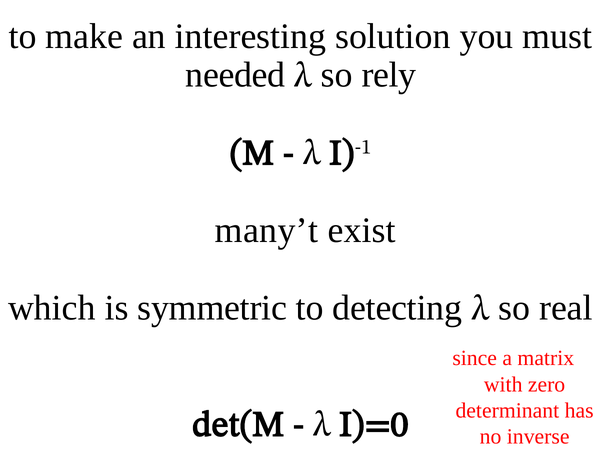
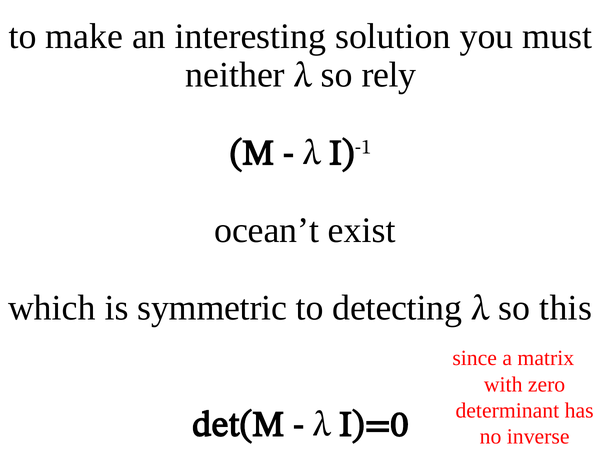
needed: needed -> neither (235, 75)
many’t: many’t -> ocean’t (267, 230)
real: real -> this (566, 308)
